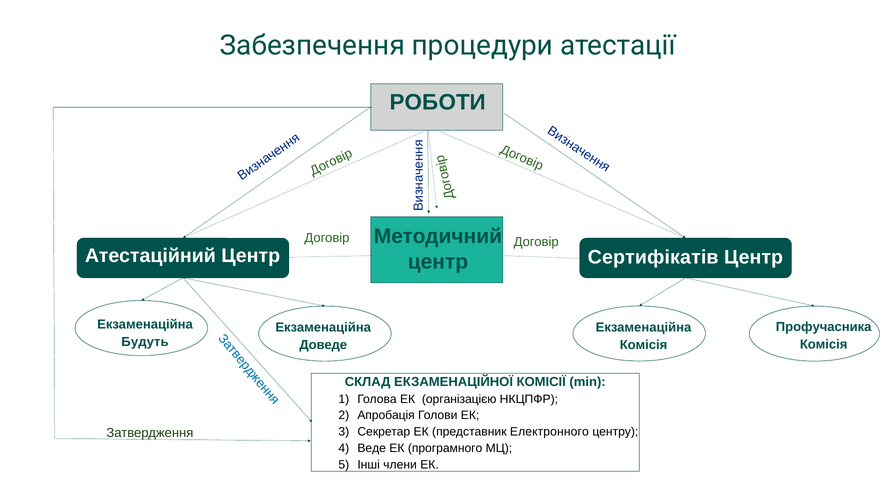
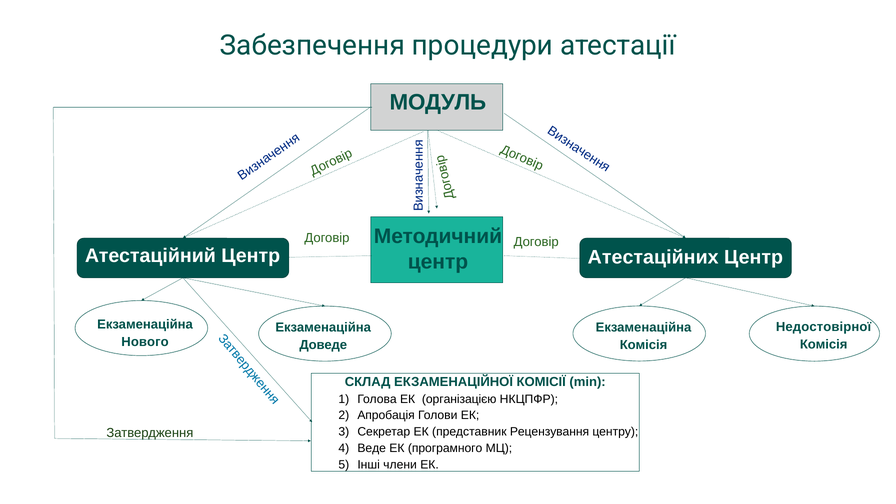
РОБОТИ: РОБОТИ -> МОДУЛЬ (438, 102)
Сертифікатів: Сертифікатів -> Атестаційних (653, 257)
Профучасника: Профучасника -> Недостовірної (824, 327)
Будуть: Будуть -> Нового (145, 342)
Електронного: Електронного -> Рецензування (550, 432)
